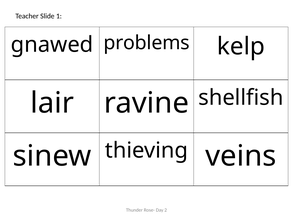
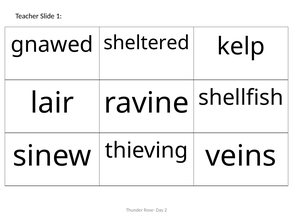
problems: problems -> sheltered (146, 43)
